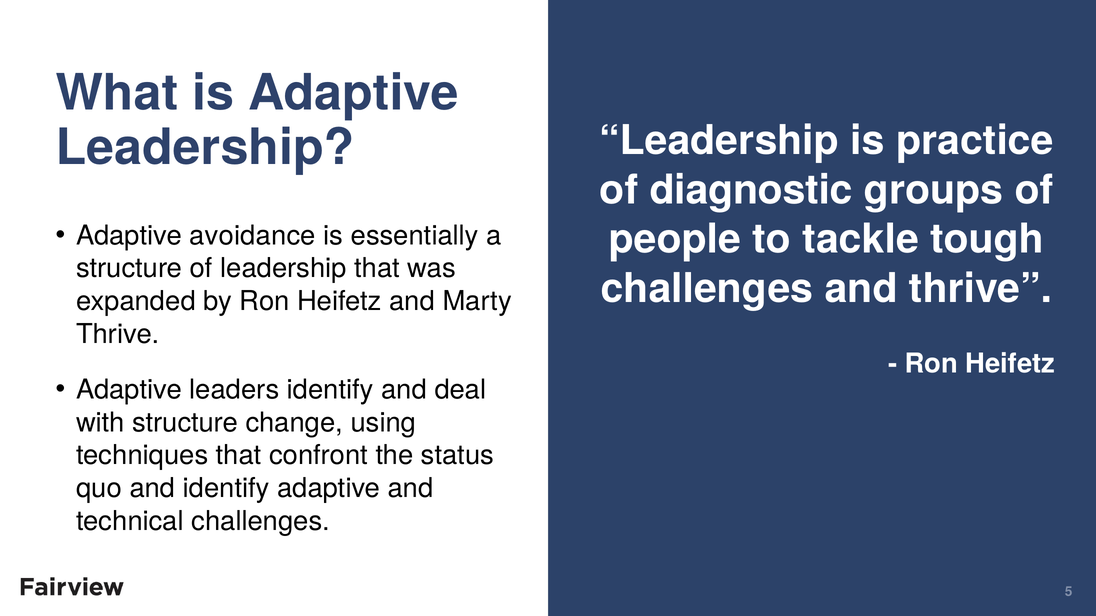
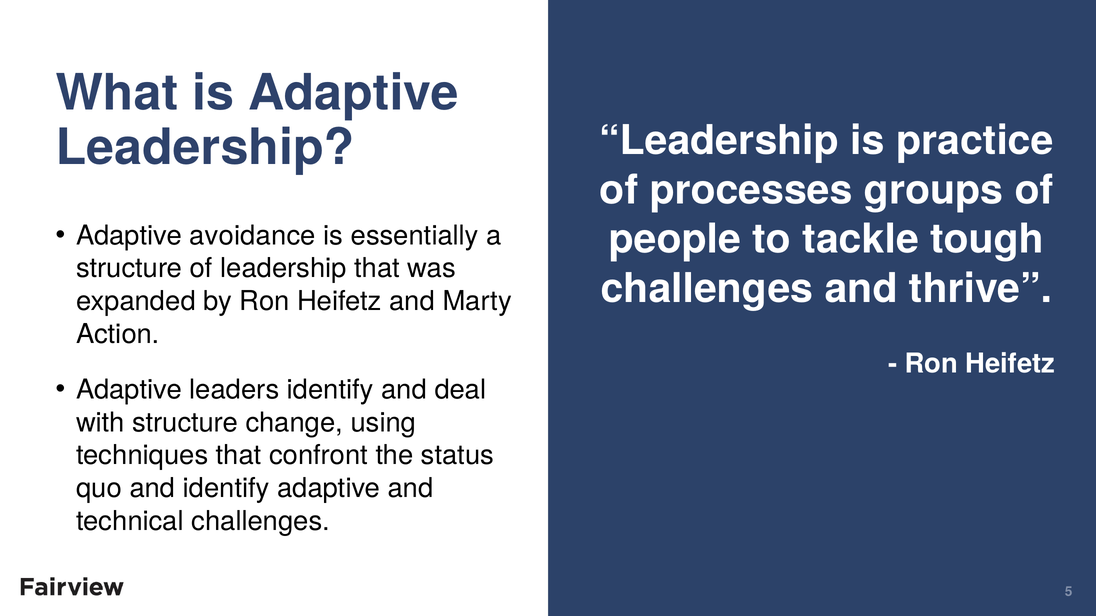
diagnostic: diagnostic -> processes (751, 190)
Thrive: Thrive -> Action (118, 334)
